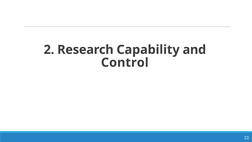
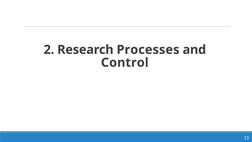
Capability: Capability -> Processes (148, 50)
